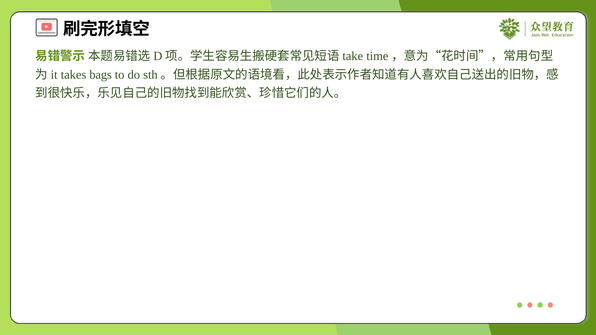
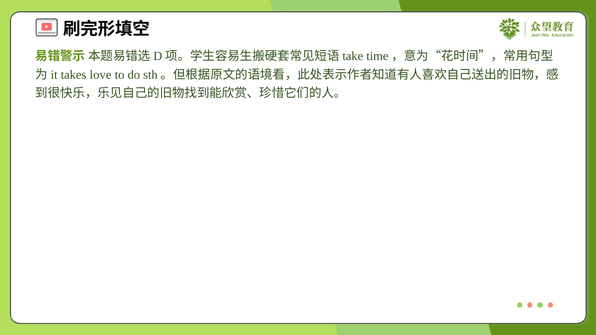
bags: bags -> love (100, 75)
